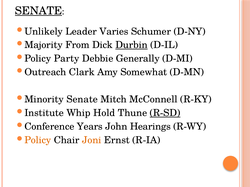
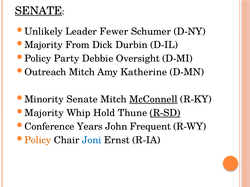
Varies: Varies -> Fewer (114, 31)
Durbin underline: present -> none (132, 45)
Generally: Generally -> Oversight (138, 59)
Outreach Clark: Clark -> Mitch (82, 72)
Somewhat: Somewhat -> Katherine (144, 72)
McConnell underline: none -> present (153, 100)
Institute: Institute -> Majority (44, 113)
Hearings: Hearings -> Frequent (150, 127)
Joni colour: orange -> blue (92, 140)
